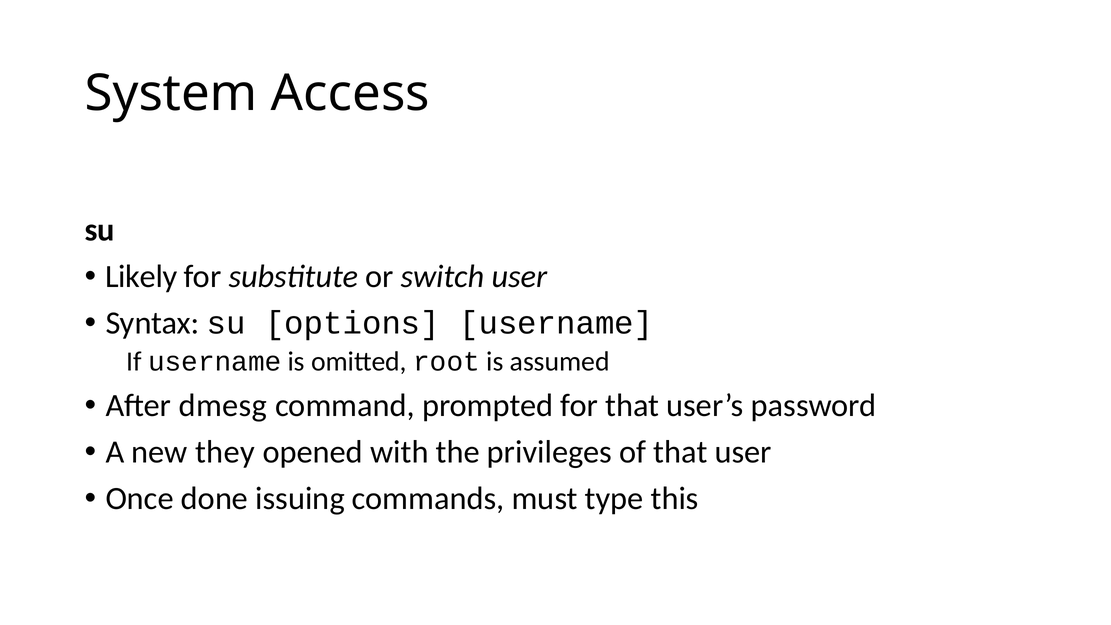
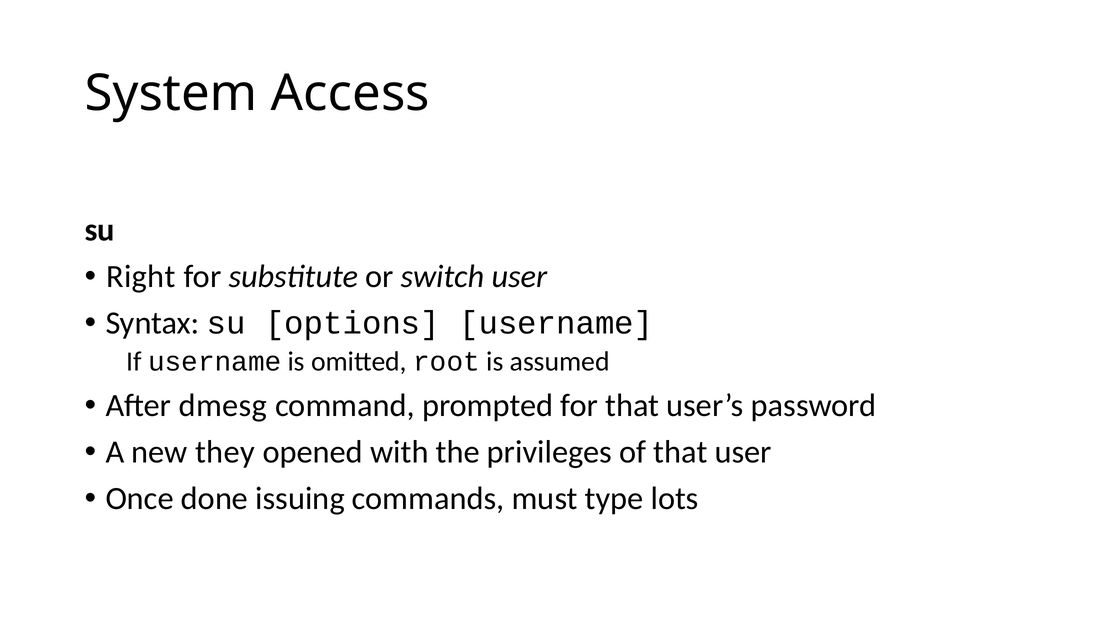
Likely: Likely -> Right (141, 277)
this: this -> lots (675, 499)
